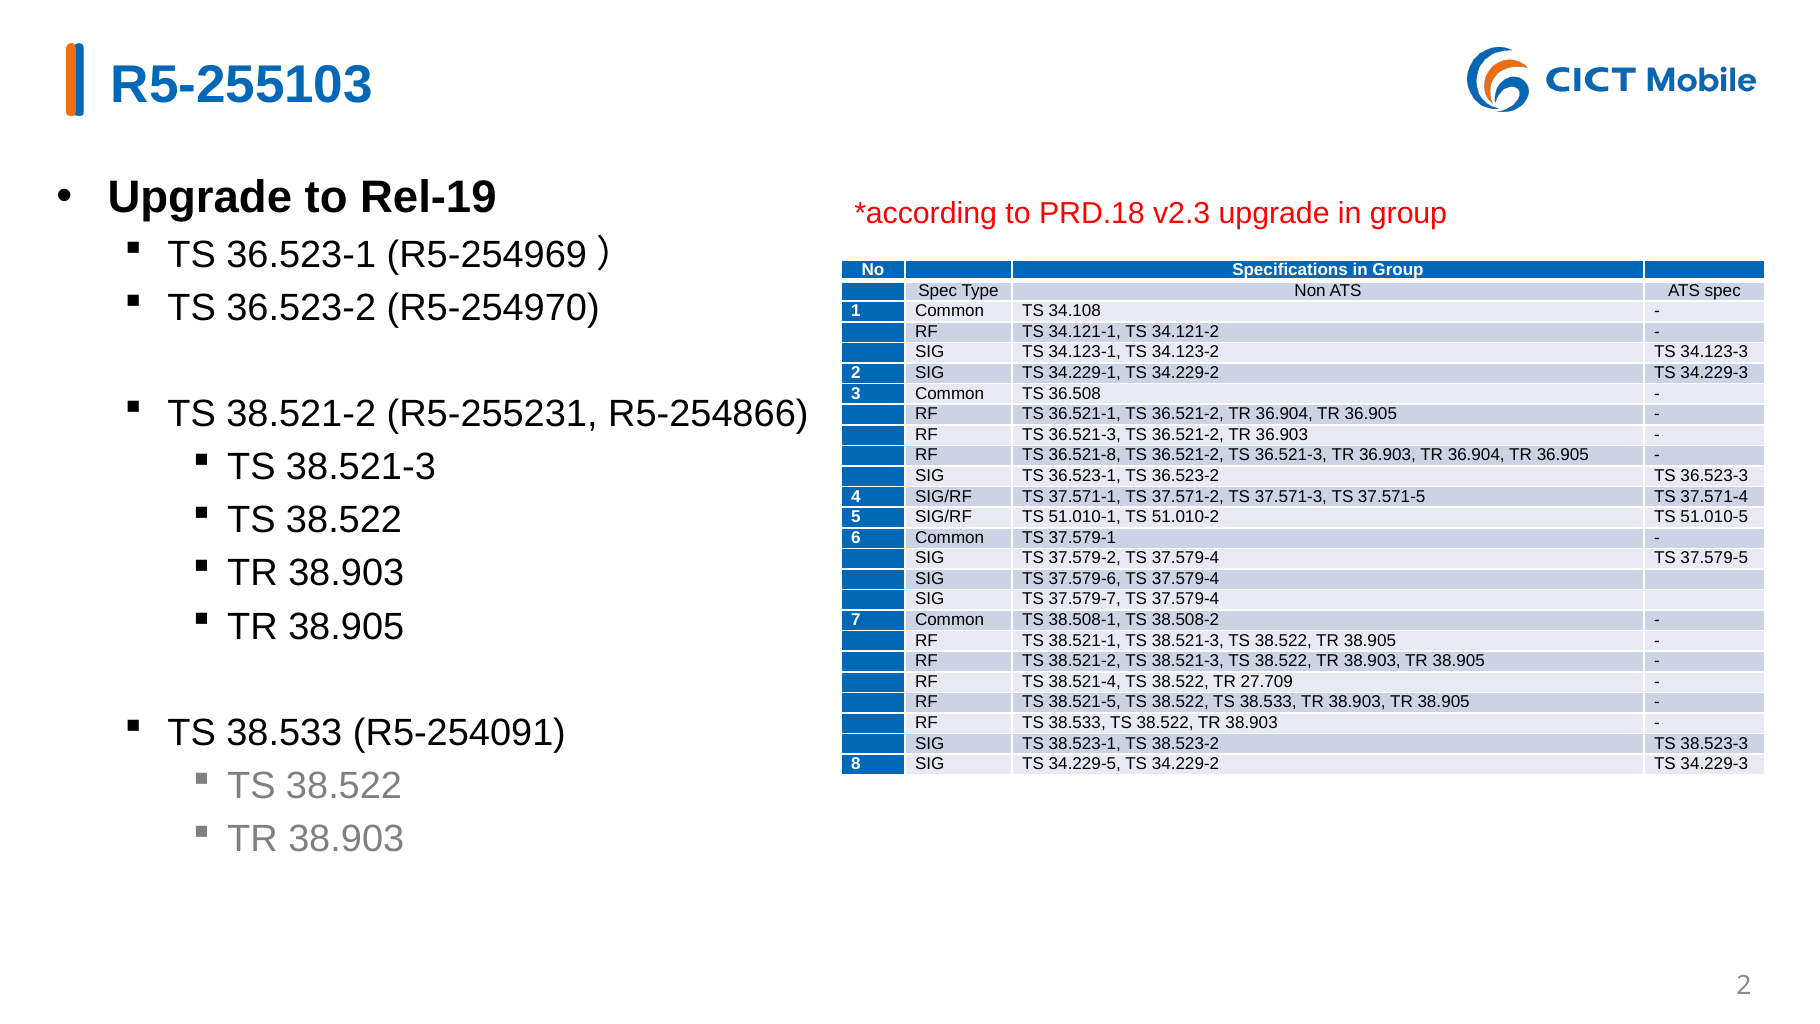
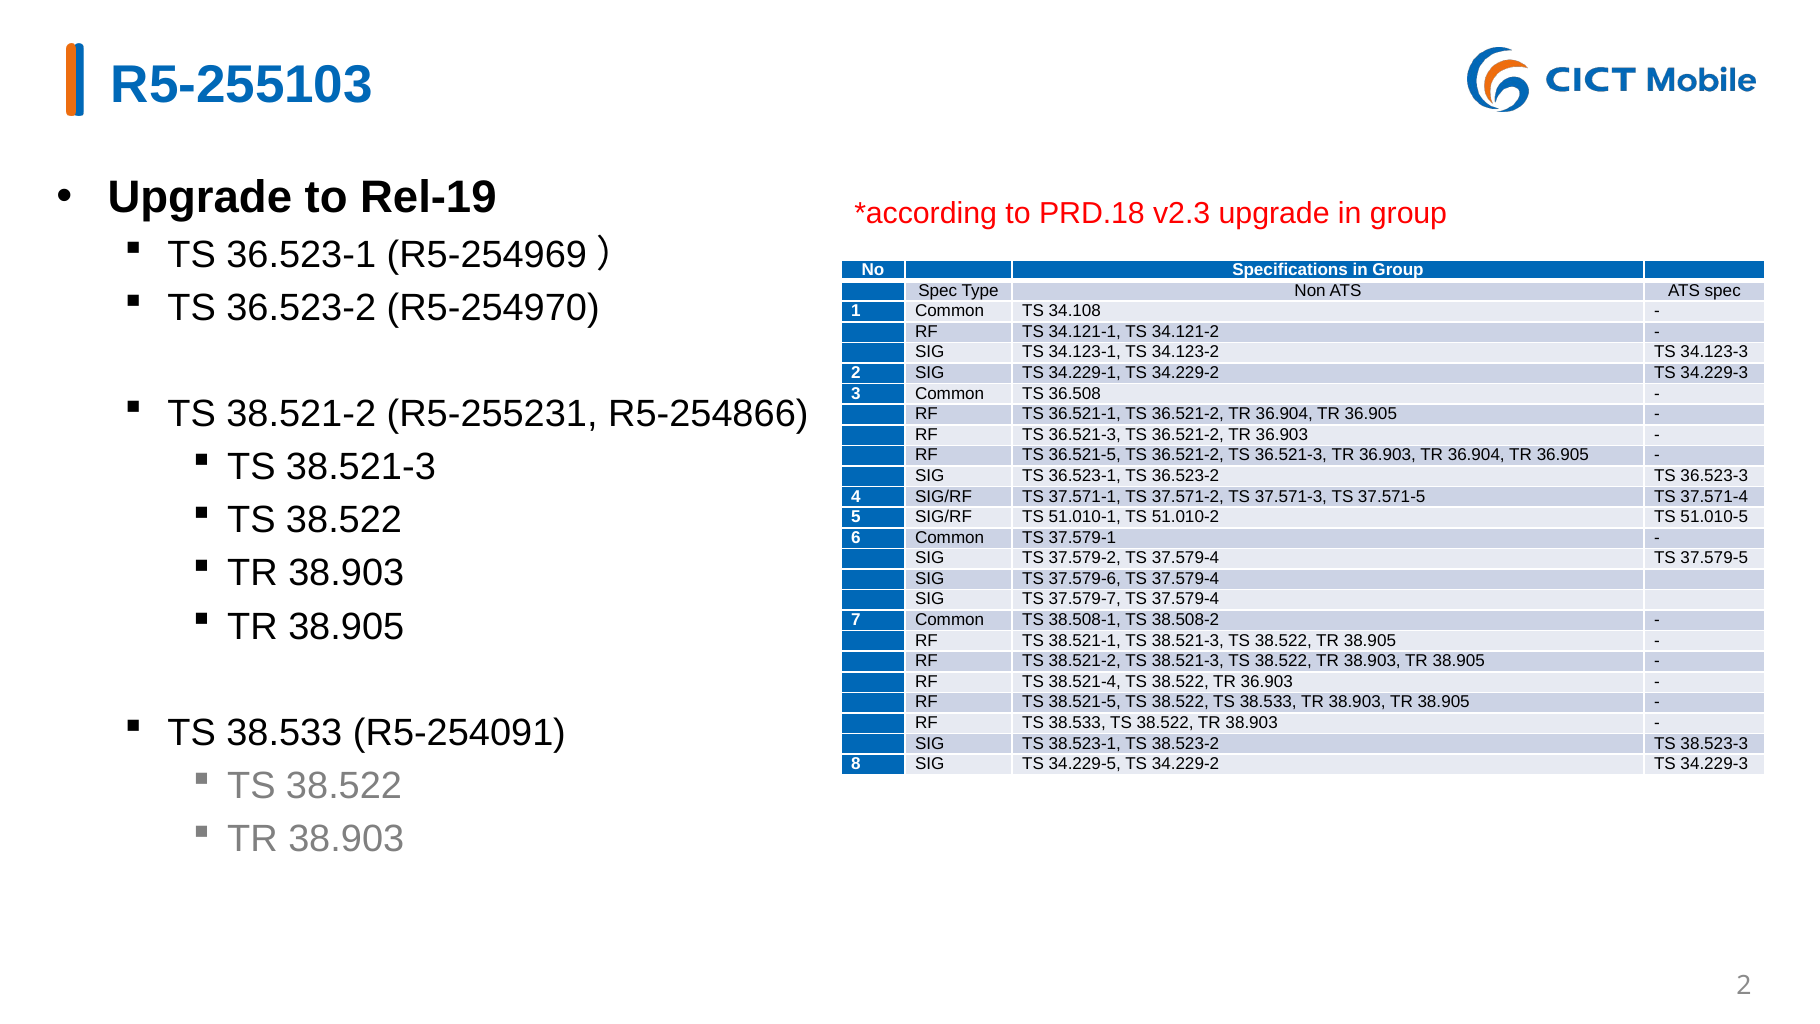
36.521-8: 36.521-8 -> 36.521-5 (1085, 455)
38.522 TR 27.709: 27.709 -> 36.903 (1267, 682)
